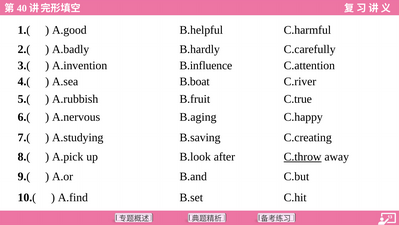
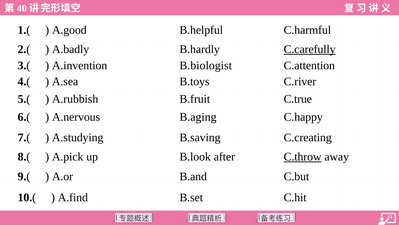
C.carefully underline: none -> present (310, 49)
B.influence: B.influence -> B.biologist (206, 65)
B.boat: B.boat -> B.toys (195, 81)
